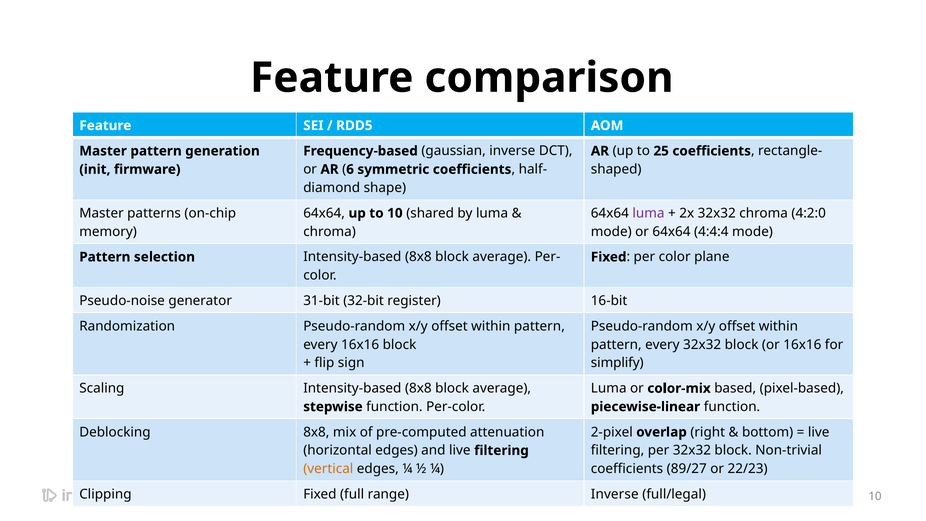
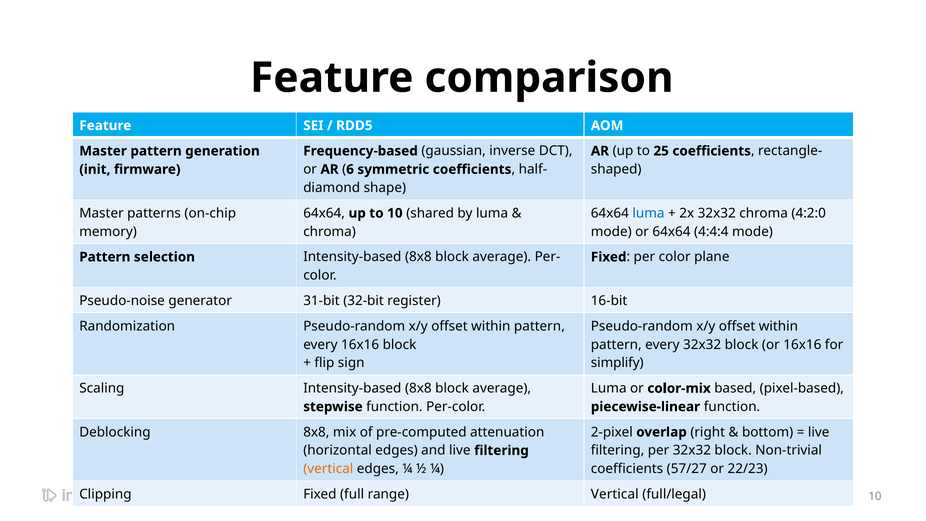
luma colour: purple -> blue (648, 213)
89/27: 89/27 -> 57/27 (687, 469)
Inverse: Inverse -> Vertical (615, 494)
